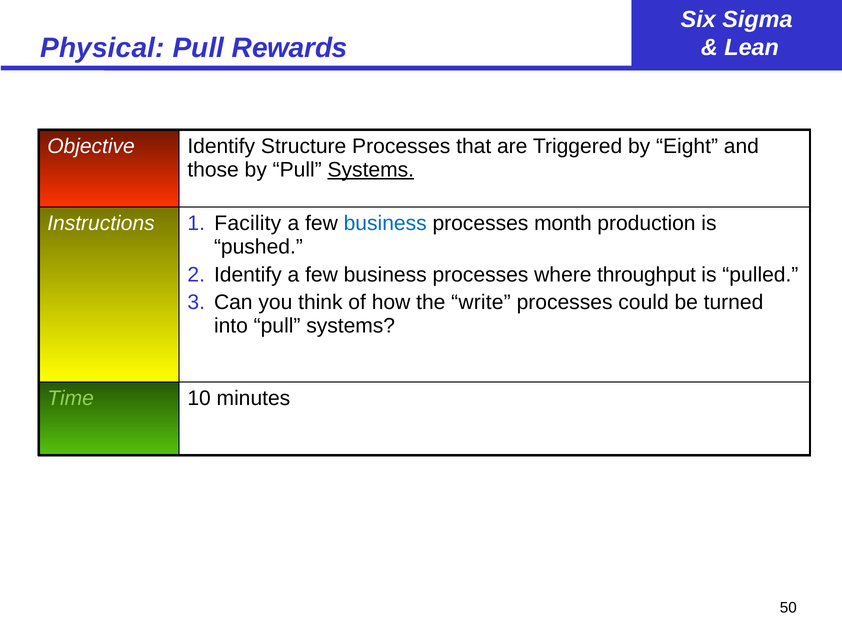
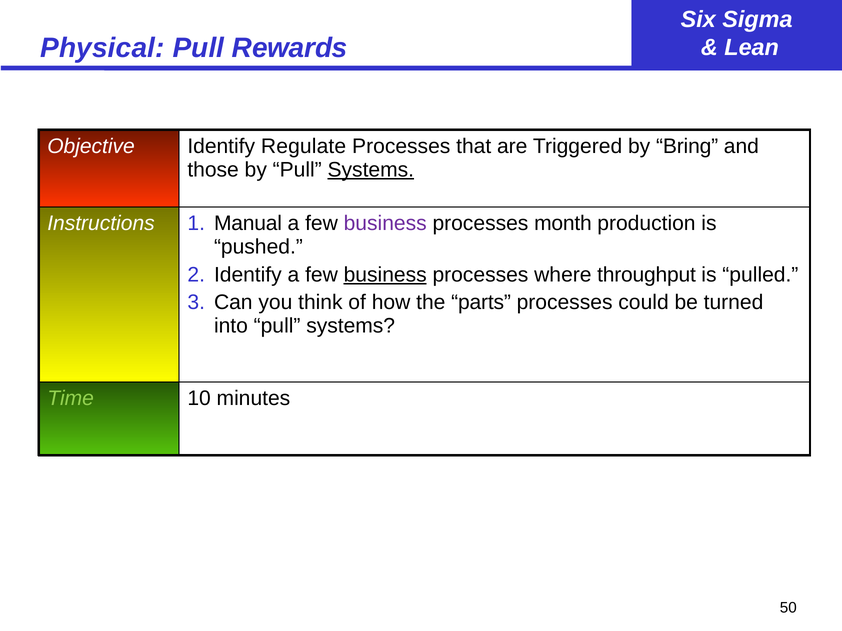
Structure: Structure -> Regulate (304, 146)
Eight: Eight -> Bring (687, 146)
Facility: Facility -> Manual (248, 223)
business colour: blue -> purple (385, 223)
business underline: none -> present (385, 275)
write: write -> parts (481, 303)
